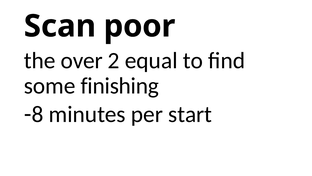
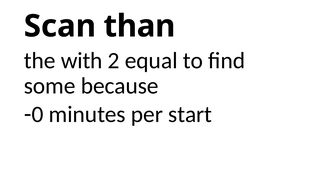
poor: poor -> than (139, 26)
over: over -> with (82, 60)
finishing: finishing -> because (120, 86)
8: 8 -> 0 (37, 114)
